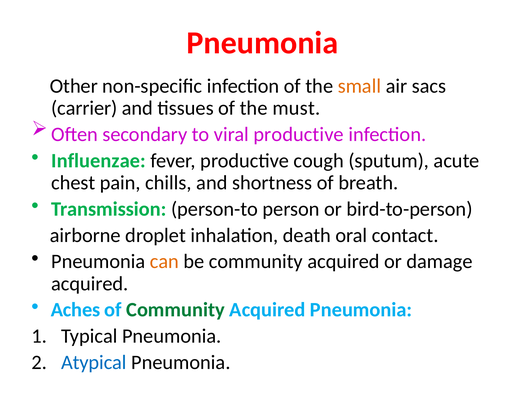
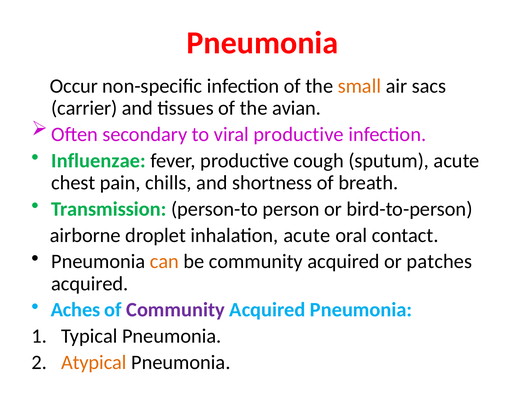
Other: Other -> Occur (74, 86)
must: must -> avian (297, 108)
inhalation death: death -> acute (307, 235)
damage: damage -> patches (439, 261)
Community colour: green -> purple (175, 310)
Atypical colour: blue -> orange (94, 362)
